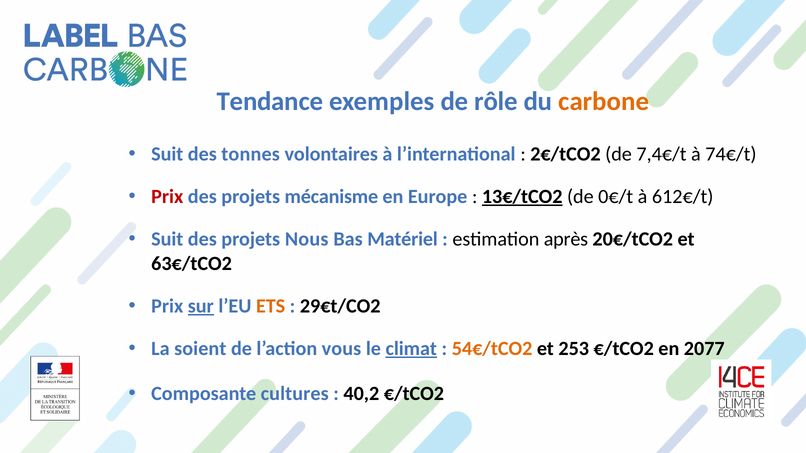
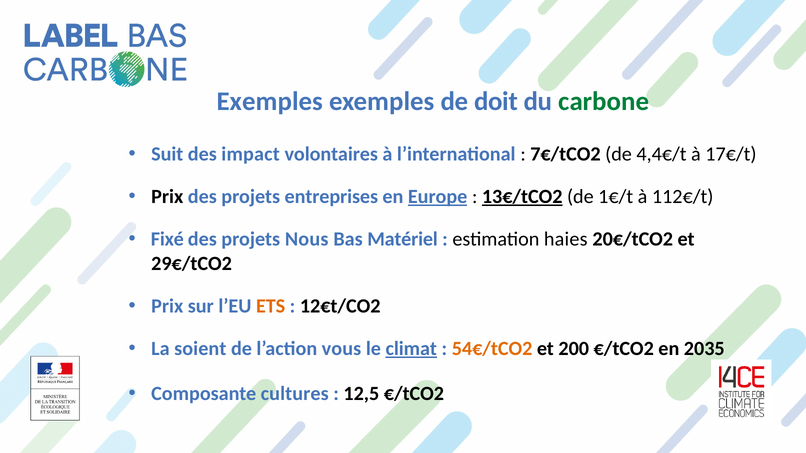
Tendance: Tendance -> Exemples (270, 102)
rôle: rôle -> doit (496, 102)
carbone colour: orange -> green (604, 102)
tonnes: tonnes -> impact (251, 154)
2€/tCO2: 2€/tCO2 -> 7€/tCO2 (565, 154)
7,4€/t: 7,4€/t -> 4,4€/t (662, 154)
74€/t: 74€/t -> 17€/t (731, 154)
Prix colour: red -> black (167, 197)
mécanisme: mécanisme -> entreprises (331, 197)
Europe underline: none -> present (438, 197)
0€/t: 0€/t -> 1€/t (616, 197)
612€/t: 612€/t -> 112€/t (683, 197)
Suit: Suit -> Fixé (167, 239)
après: après -> haies (566, 239)
63€/tCO2: 63€/tCO2 -> 29€/tCO2 (192, 264)
sur underline: present -> none (201, 306)
29€t/CO2: 29€t/CO2 -> 12€t/CO2 (340, 306)
253: 253 -> 200 (574, 349)
2077: 2077 -> 2035 (704, 349)
40,2: 40,2 -> 12,5 (361, 394)
